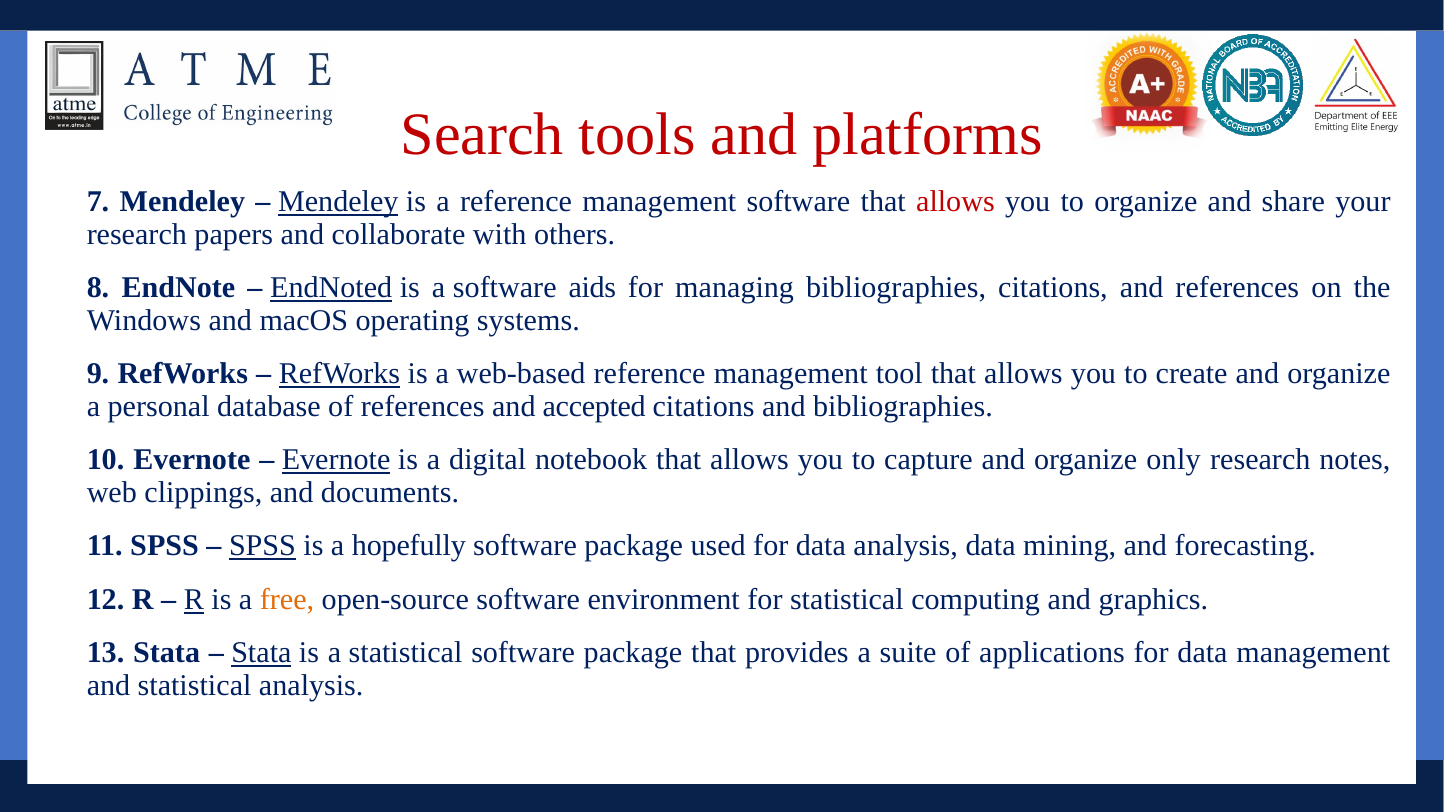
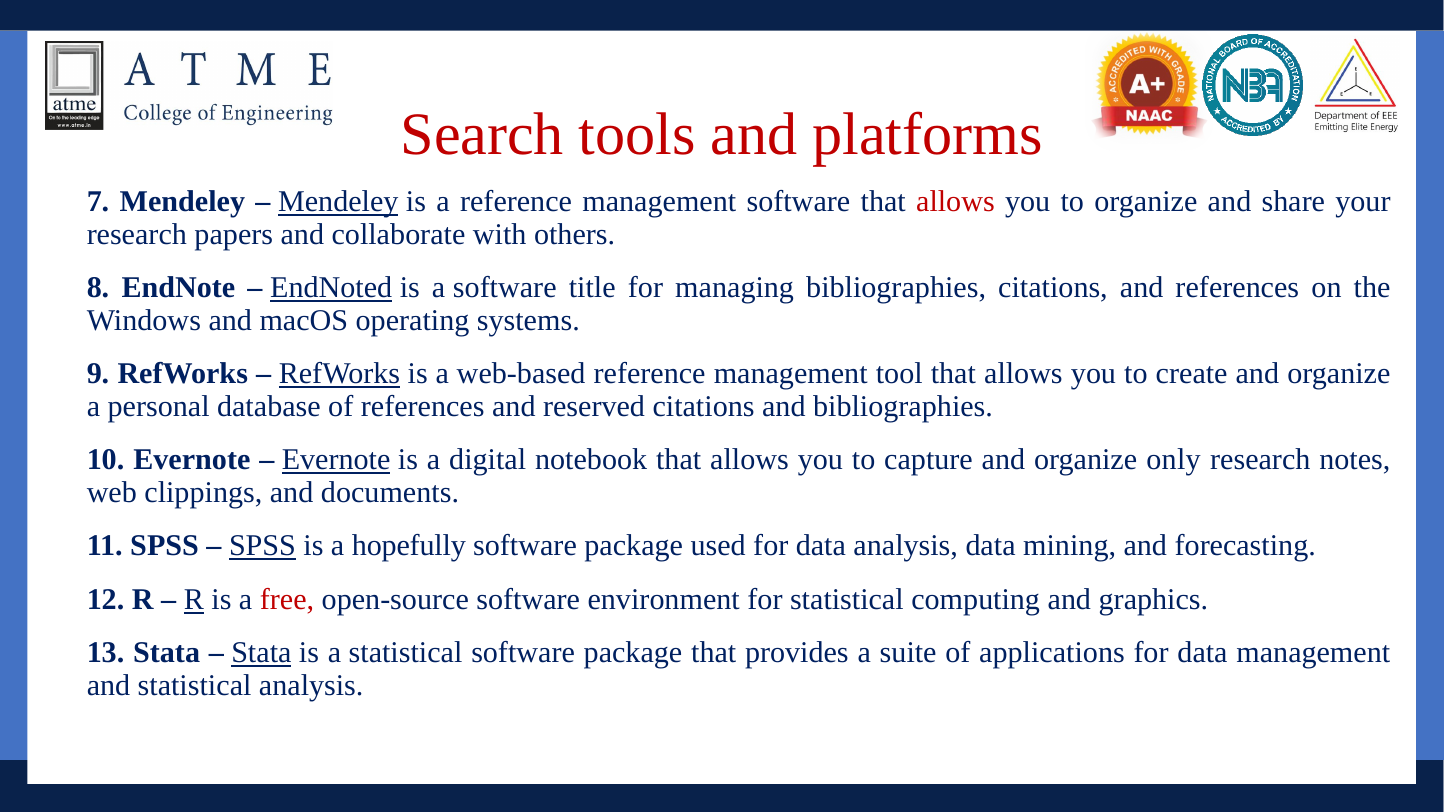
aids: aids -> title (592, 288)
accepted: accepted -> reserved (594, 407)
free colour: orange -> red (287, 600)
